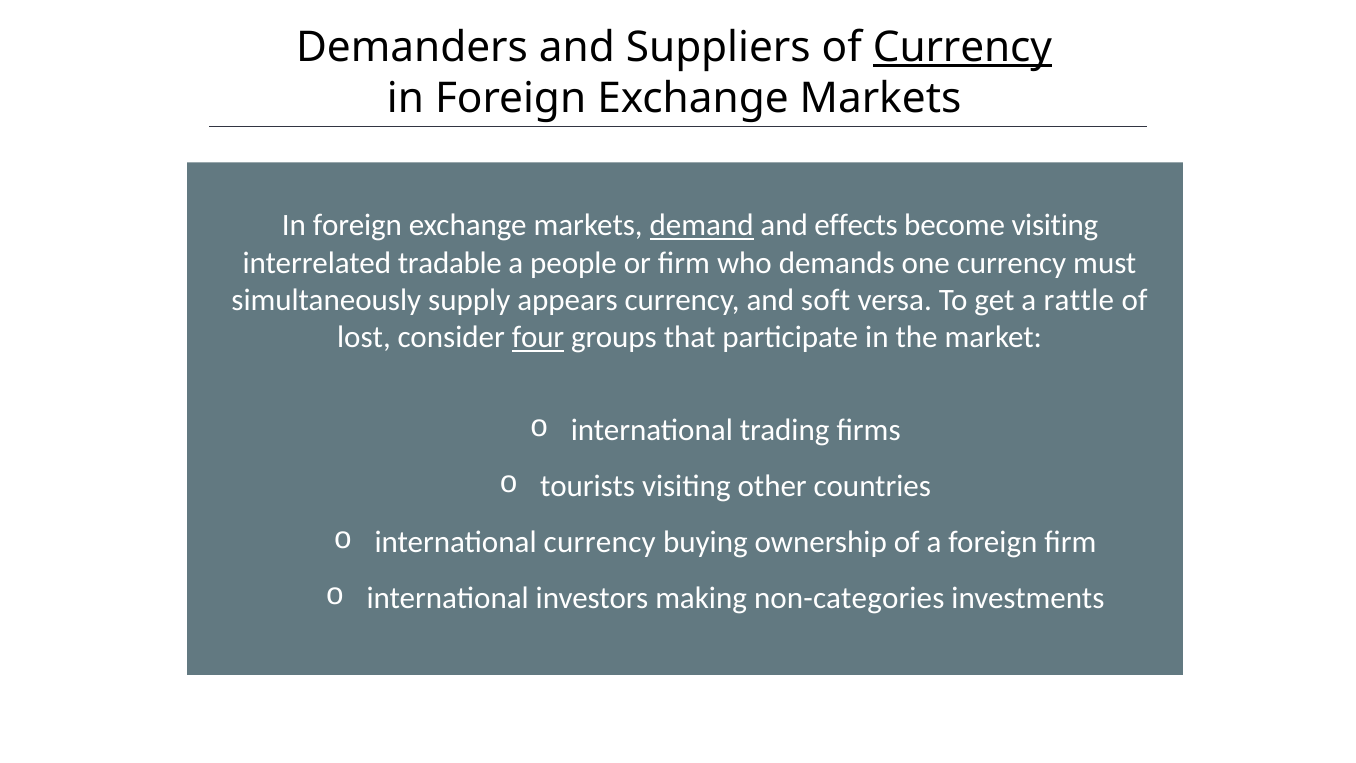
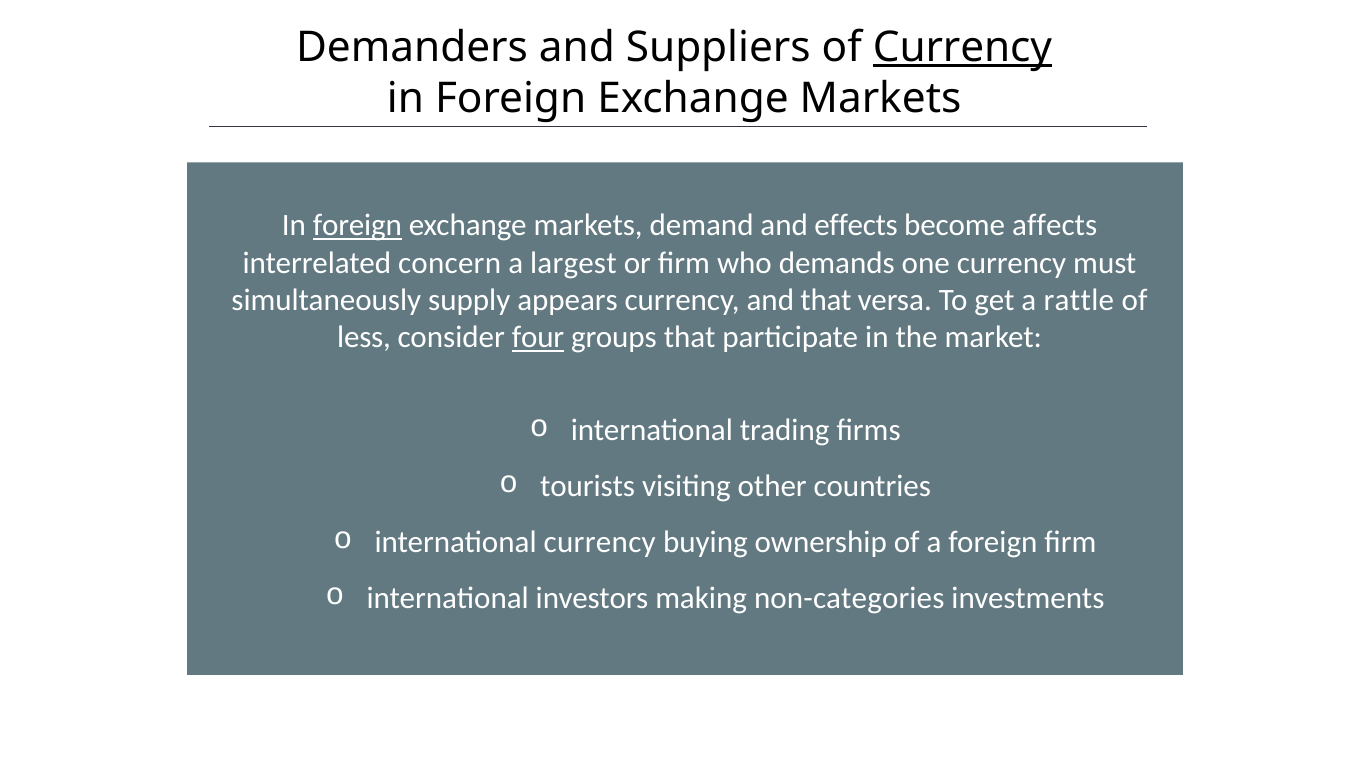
foreign underline: none -> present (357, 225)
demand underline: present -> none (702, 225)
become visiting: visiting -> affects (1055, 225)
tradable: tradable -> concern (450, 263)
people: people -> largest (573, 263)
and soft: soft -> that (826, 300)
lost: lost -> less (364, 337)
